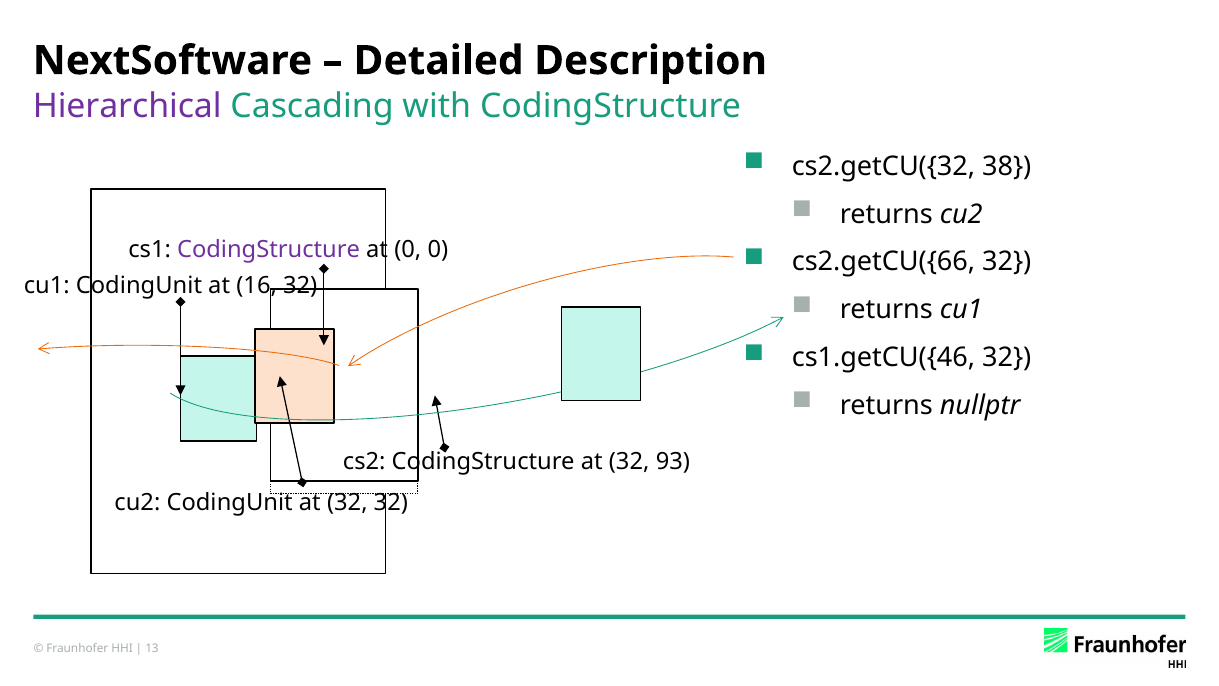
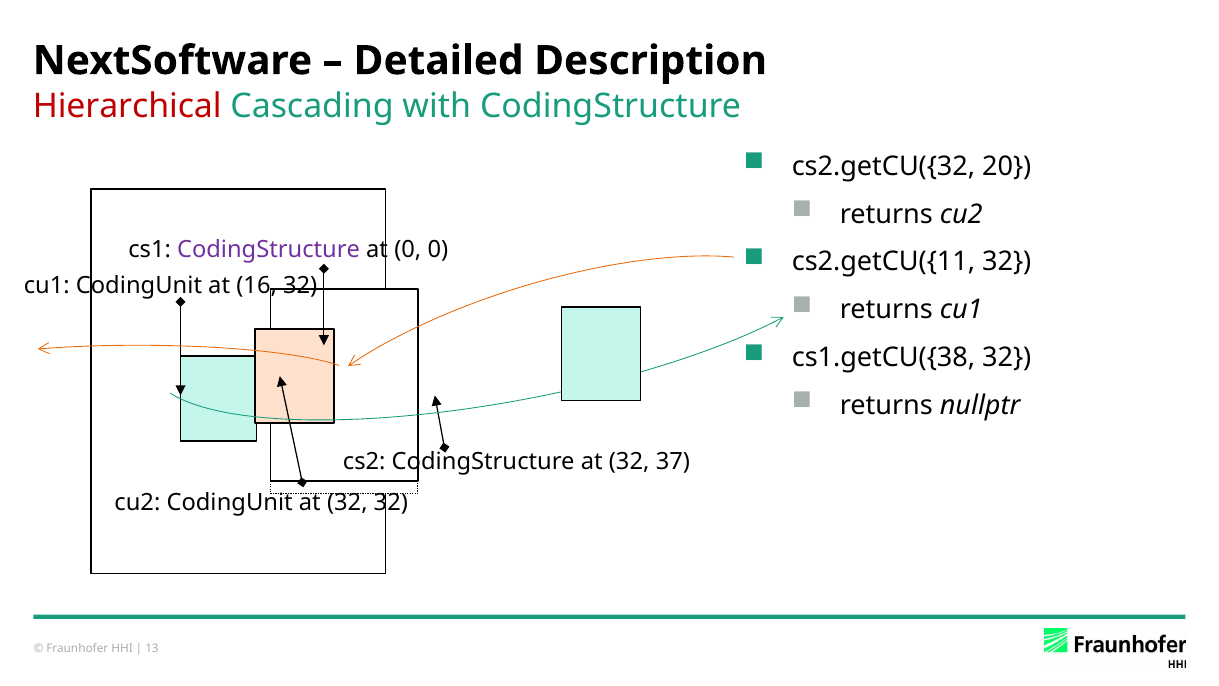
Hierarchical colour: purple -> red (127, 106)
38: 38 -> 20 (1007, 166)
cs2.getCU({66: cs2.getCU({66 -> cs2.getCU({11 (883, 262)
cs1.getCU({46: cs1.getCU({46 -> cs1.getCU({38 (883, 357)
93: 93 -> 37 (673, 462)
